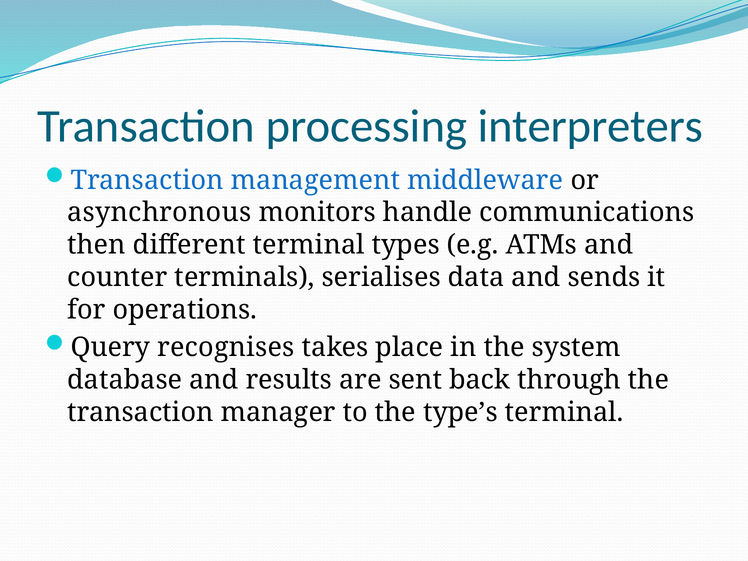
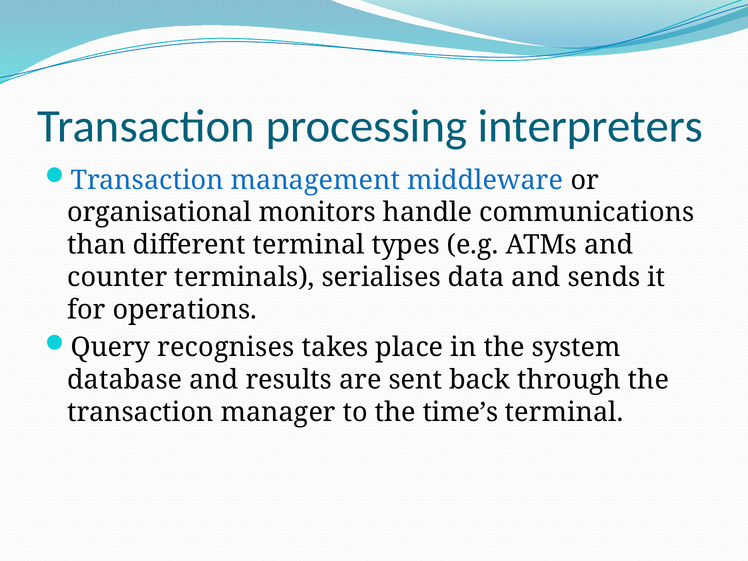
asynchronous: asynchronous -> organisational (160, 213)
then: then -> than (97, 245)
type’s: type’s -> time’s (461, 412)
